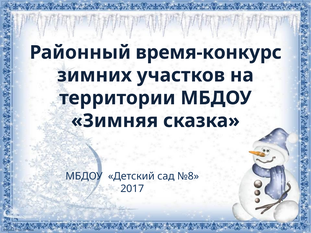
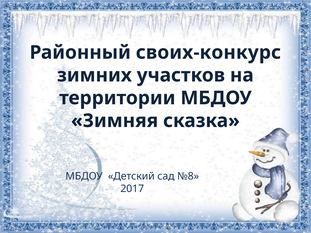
время-конкурс: время-конкурс -> своих-конкурс (208, 53)
